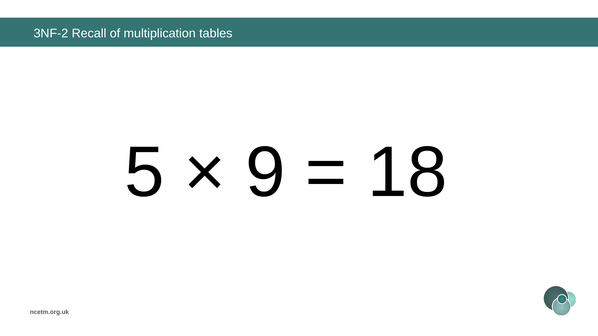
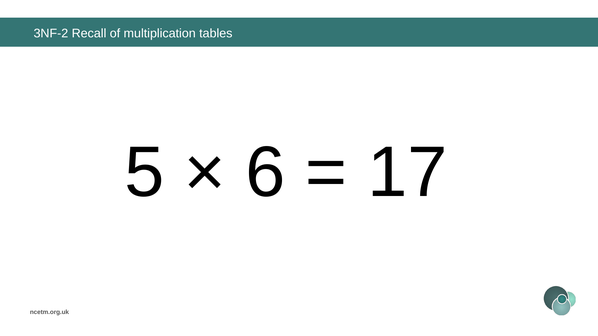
9: 9 -> 6 (266, 173)
18: 18 -> 17 (407, 173)
